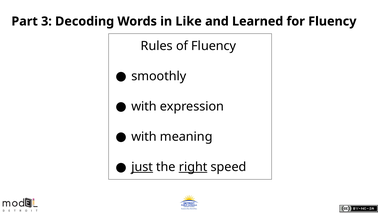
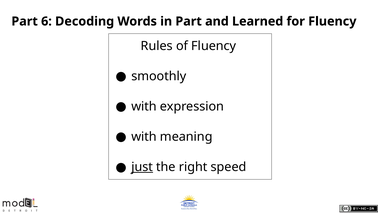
3: 3 -> 6 (46, 21)
in Like: Like -> Part (189, 21)
right underline: present -> none (193, 167)
